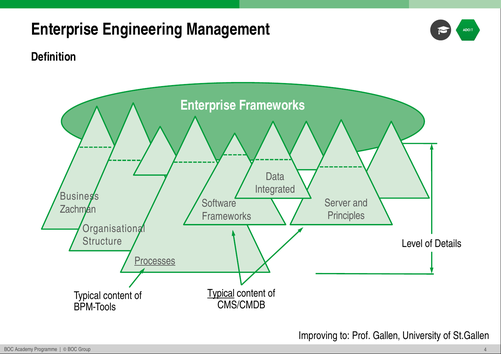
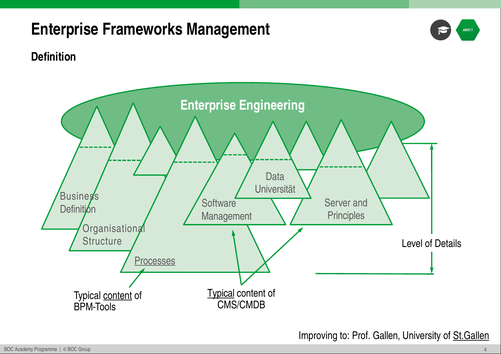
Engineering: Engineering -> Frameworks (143, 30)
Frameworks: Frameworks -> Engineering (272, 105)
Integrated: Integrated -> Universität (275, 190)
Zachman: Zachman -> Definition (78, 209)
Frameworks: Frameworks -> Management (227, 216)
content underline: none -> present (118, 296)
St.Gallen underline: none -> present (471, 336)
